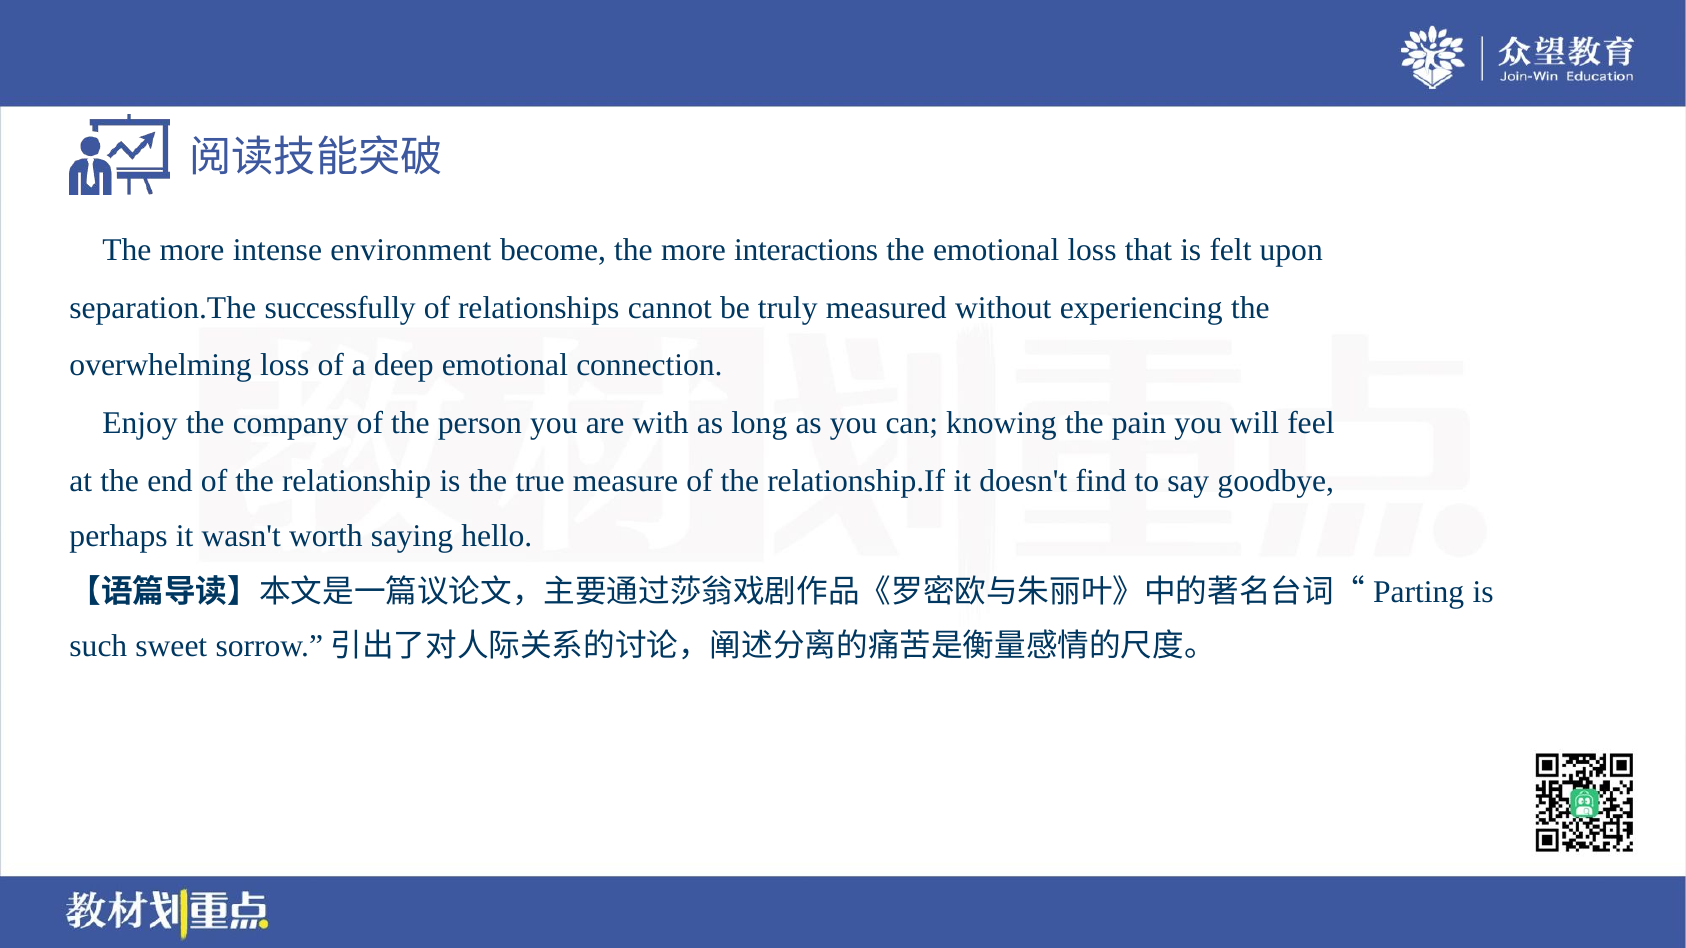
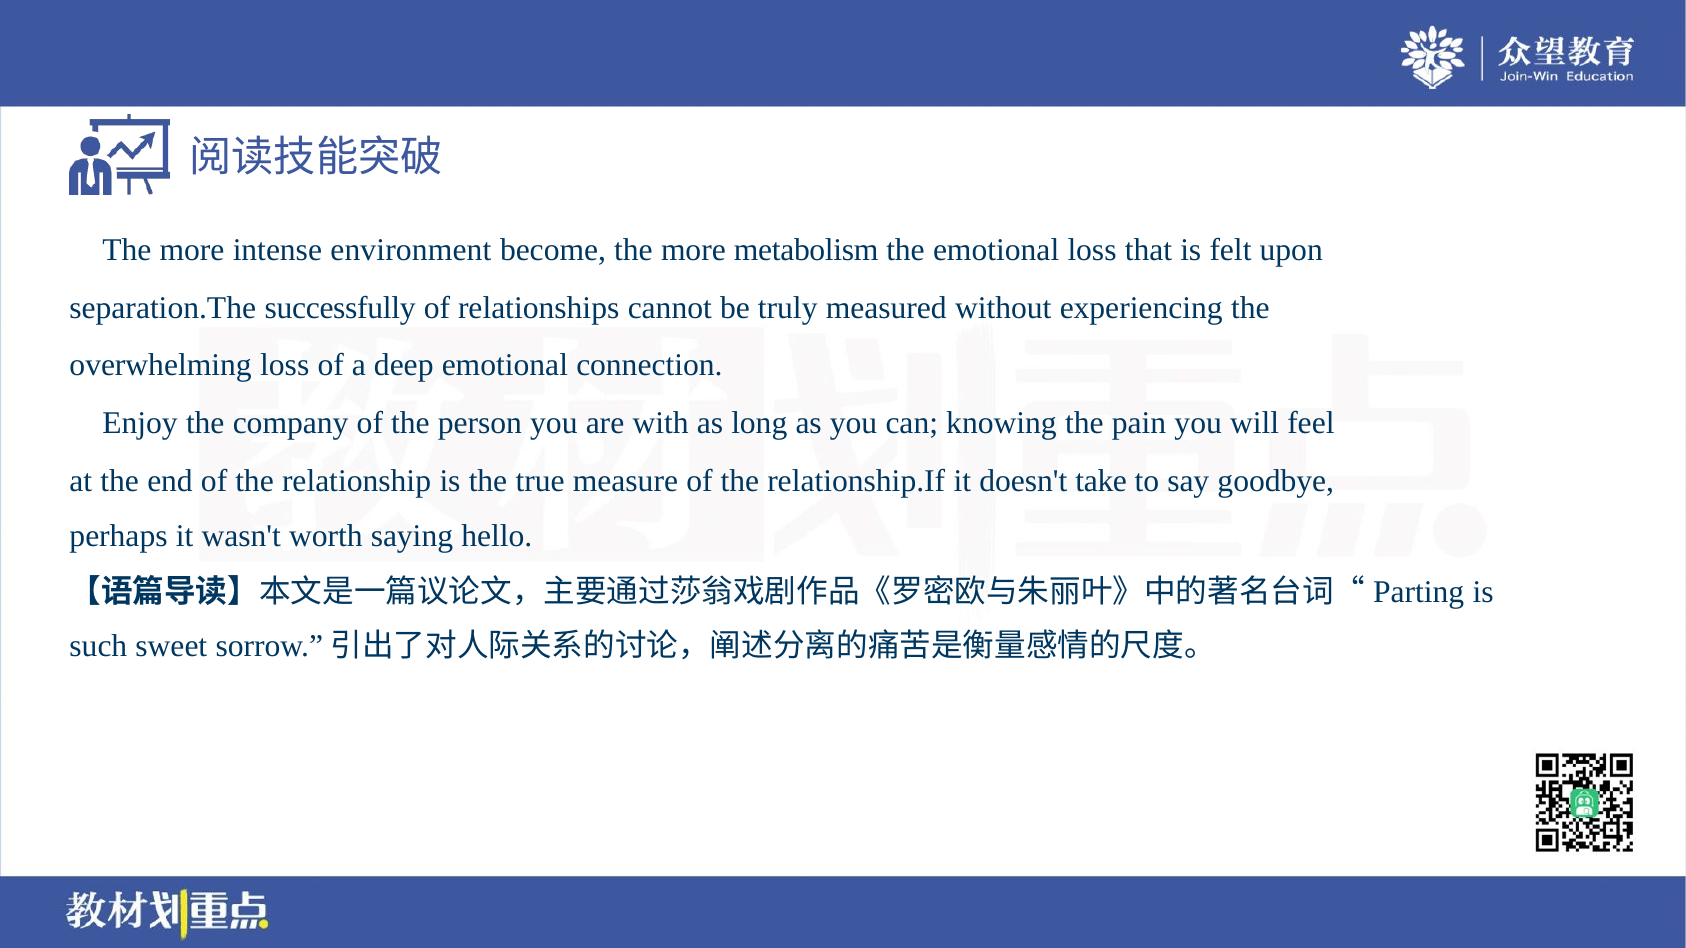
interactions: interactions -> metabolism (806, 250)
find: find -> take (1101, 482)
